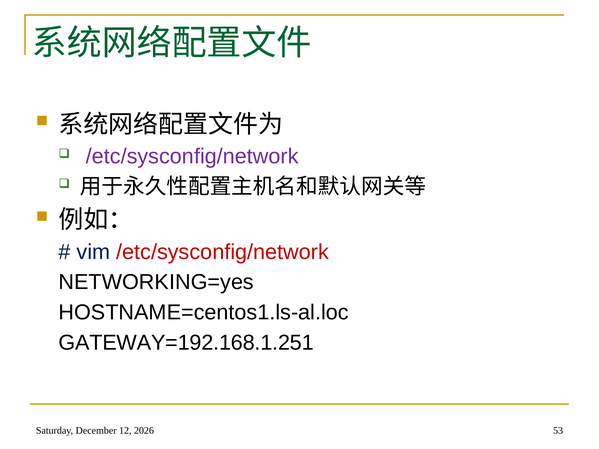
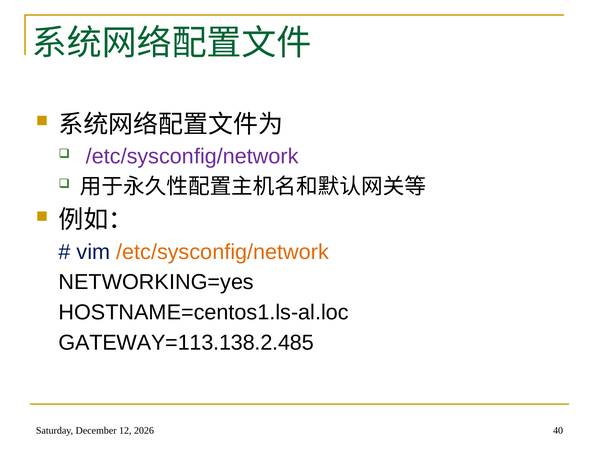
/etc/sysconfig/network colour: red -> orange (223, 252)
GATEWAY=192.168.1.251: GATEWAY=192.168.1.251 -> GATEWAY=113.138.2.485 (186, 343)
53: 53 -> 40 (558, 431)
